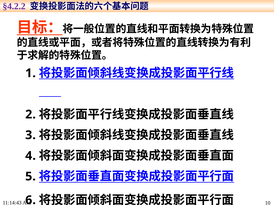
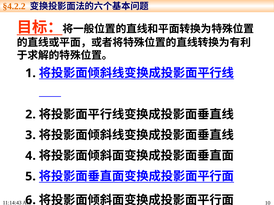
§4.2.2 colour: purple -> orange (14, 6)
